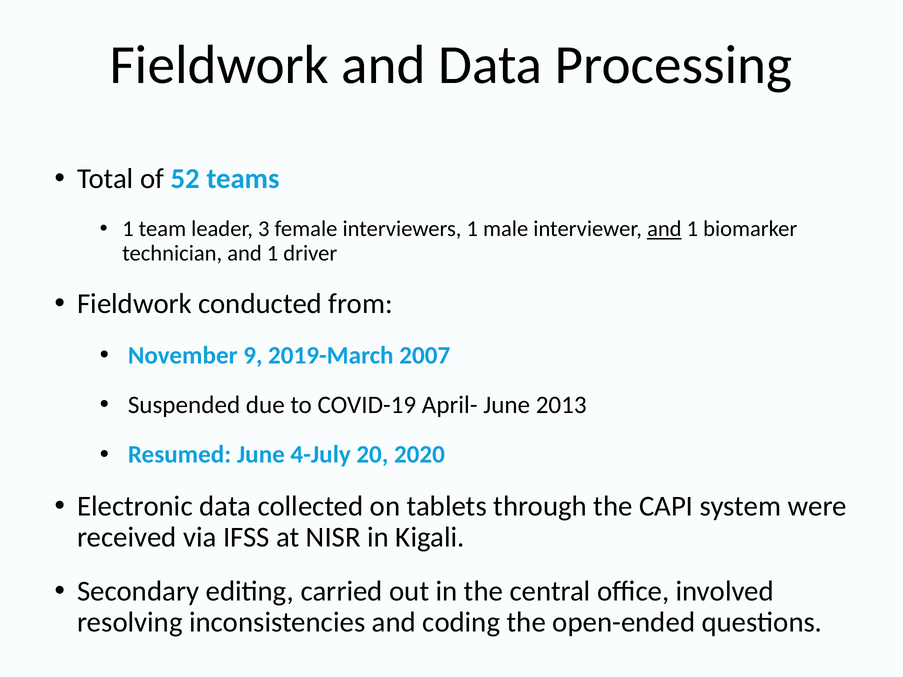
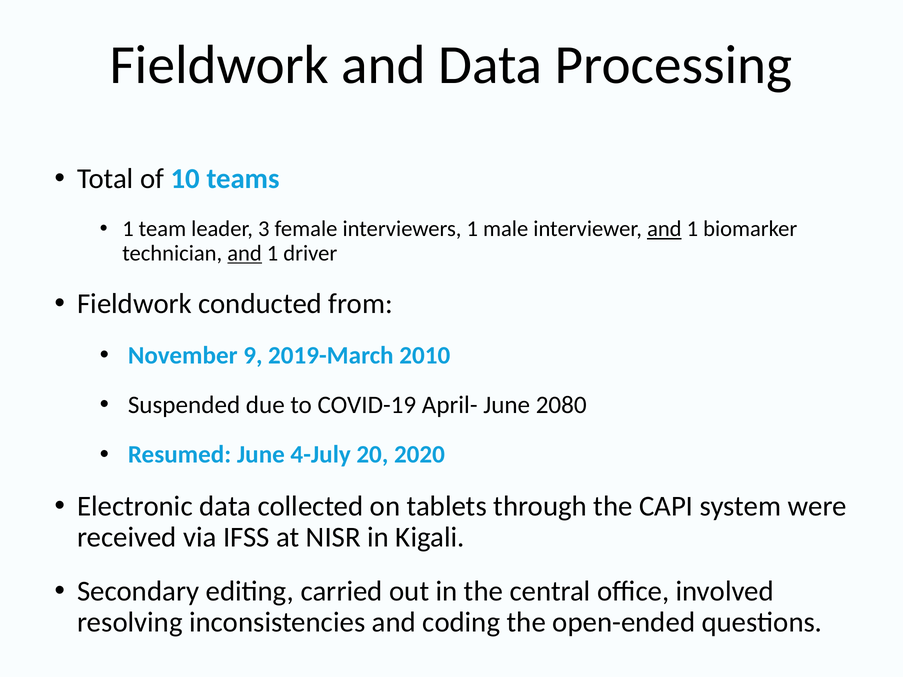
52: 52 -> 10 (185, 179)
and underline: none -> present (245, 253)
2007: 2007 -> 2010 (425, 355)
2013: 2013 -> 2080 (561, 405)
